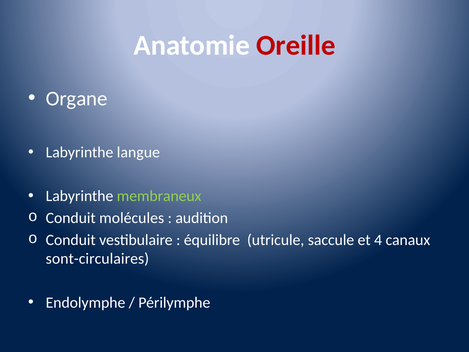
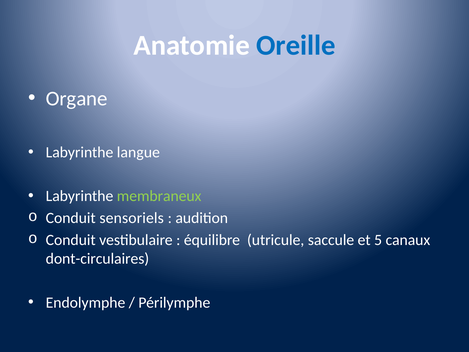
Oreille colour: red -> blue (296, 45)
molécules: molécules -> sensoriels (132, 218)
4: 4 -> 5 (378, 240)
sont-circulaires: sont-circulaires -> dont-circulaires (97, 259)
